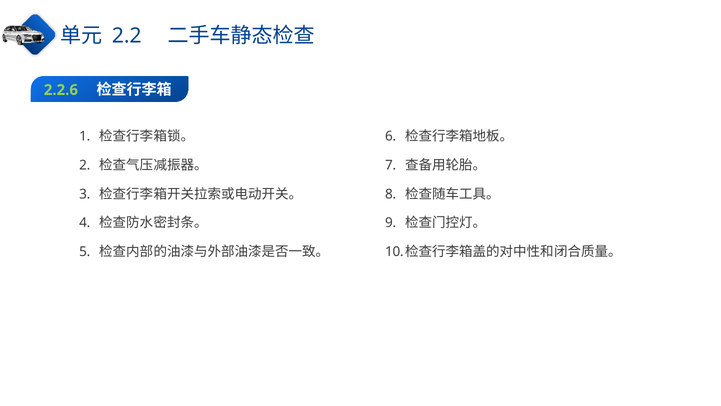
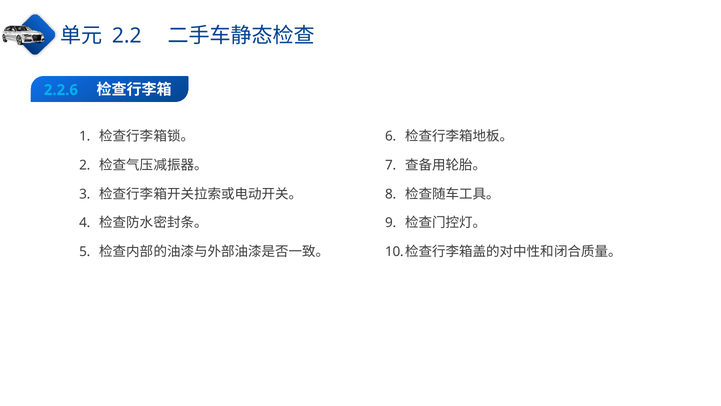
2.2.6 colour: light green -> light blue (61, 90)
